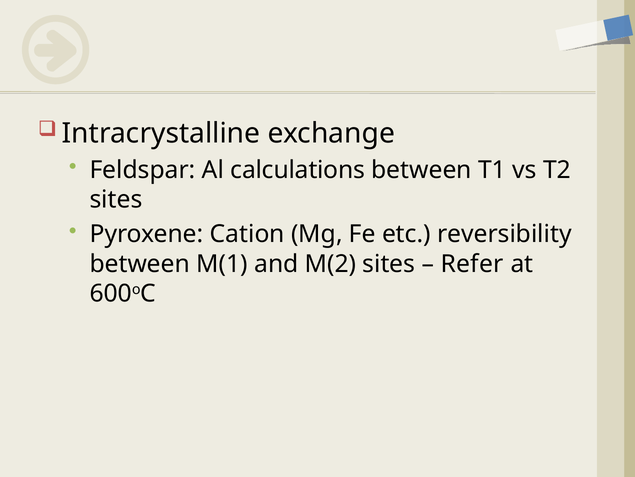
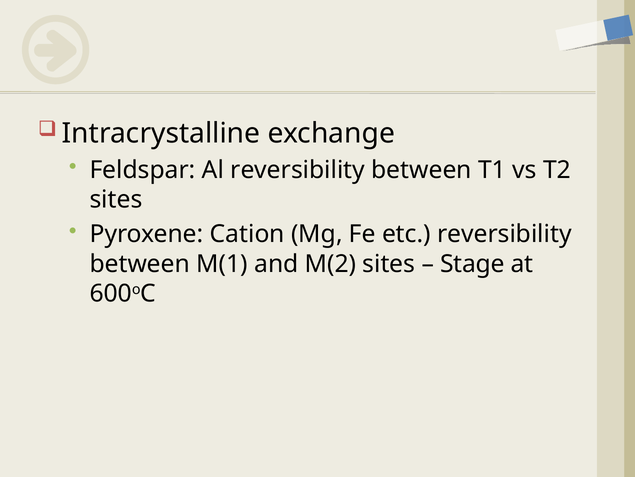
Al calculations: calculations -> reversibility (298, 170)
Refer: Refer -> Stage (472, 264)
